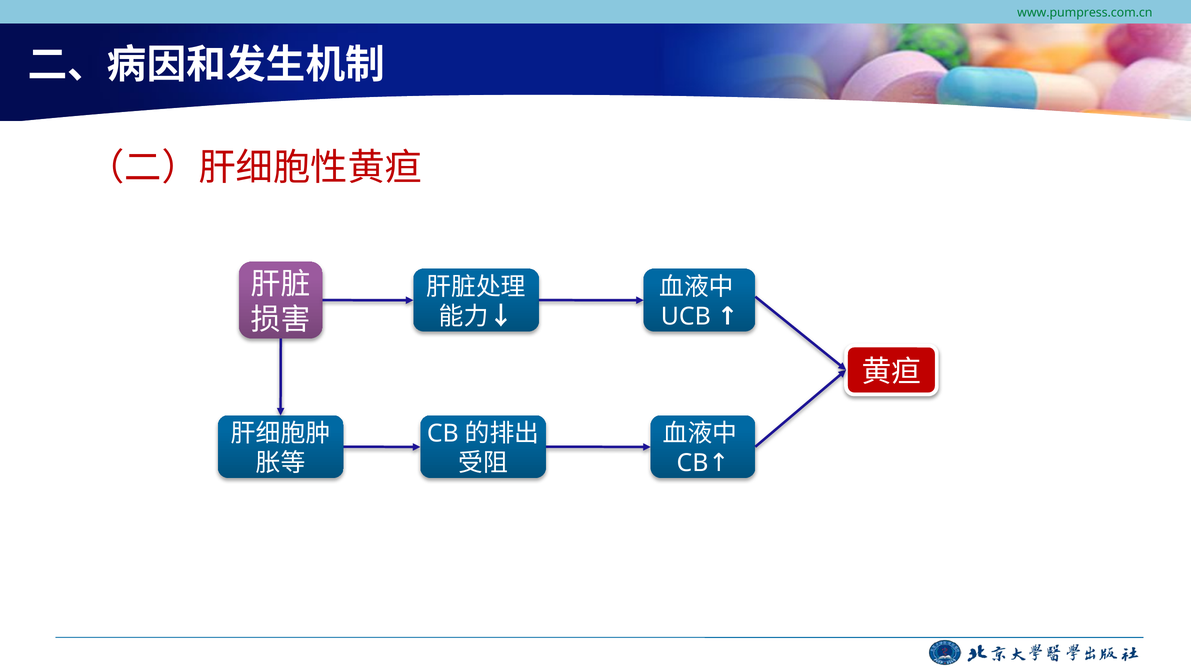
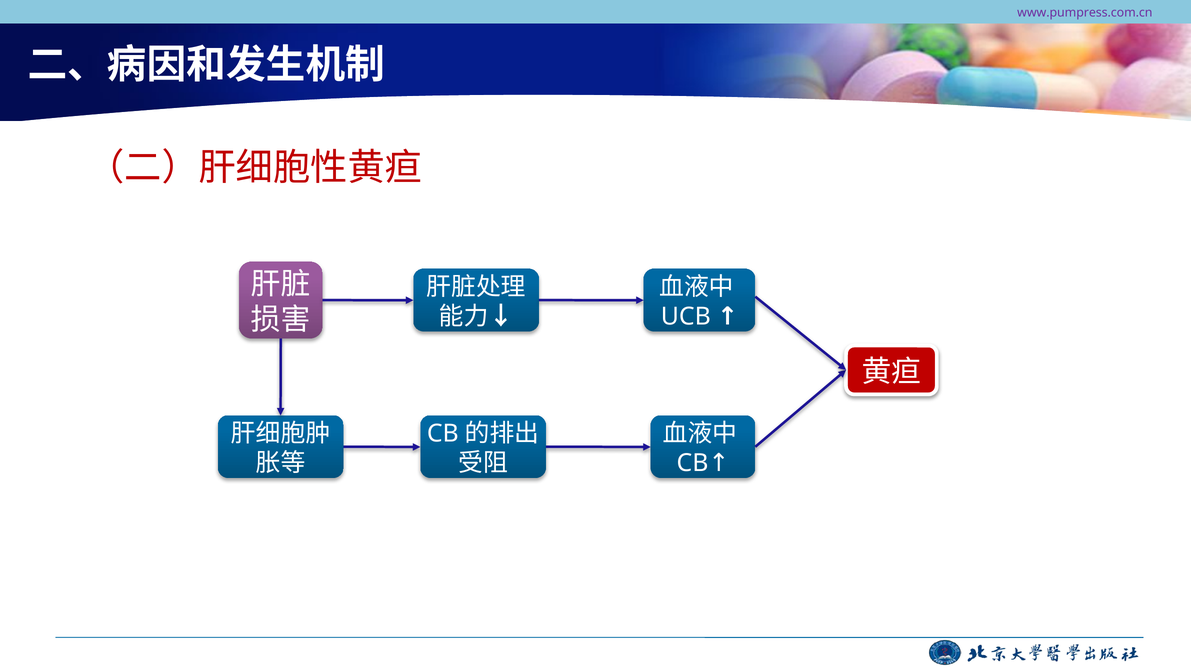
www.pumpress.com.cn colour: green -> purple (1085, 13)
